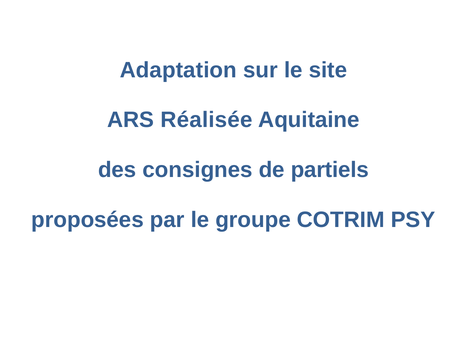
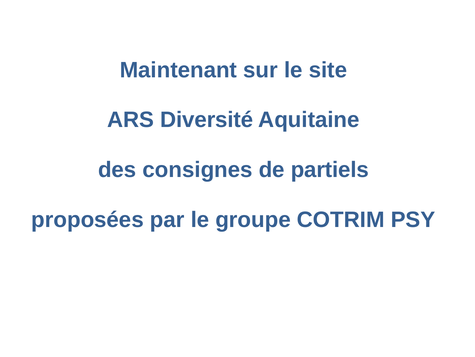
Adaptation: Adaptation -> Maintenant (178, 70)
Réalisée: Réalisée -> Diversité (207, 120)
